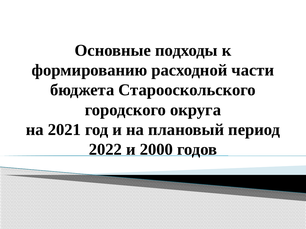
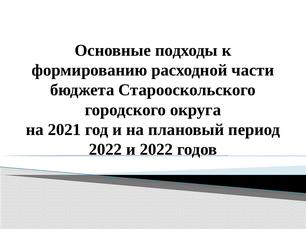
и 2000: 2000 -> 2022 (156, 150)
